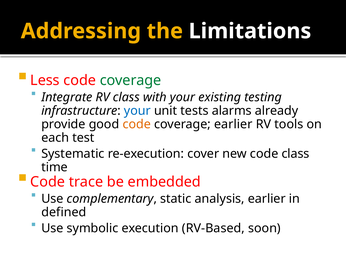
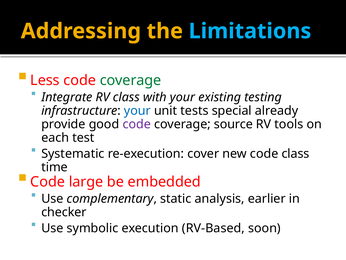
Limitations colour: white -> light blue (250, 31)
alarms: alarms -> special (232, 110)
code colour: orange -> purple (137, 124)
coverage earlier: earlier -> source (233, 124)
trace: trace -> large (86, 182)
defined: defined -> checker (64, 212)
